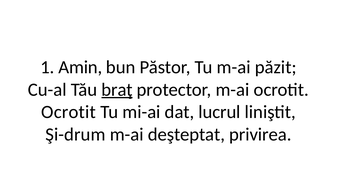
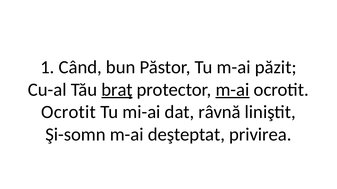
Amin: Amin -> Când (80, 67)
m-ai underline: none -> present (232, 90)
lucrul: lucrul -> râvnă (220, 112)
Şi-drum: Şi-drum -> Şi-somn (75, 135)
